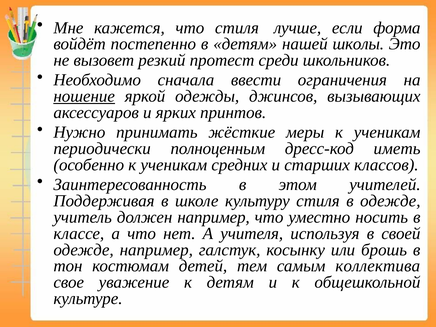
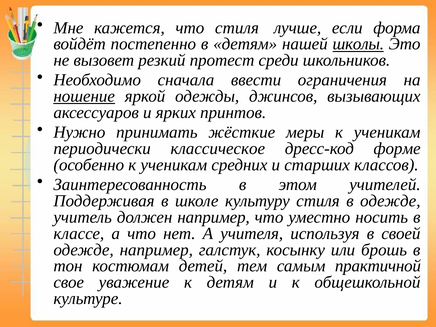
школы underline: none -> present (358, 44)
полноценным: полноценным -> классическое (218, 149)
иметь: иметь -> форме (397, 149)
коллектива: коллектива -> практичной (378, 266)
